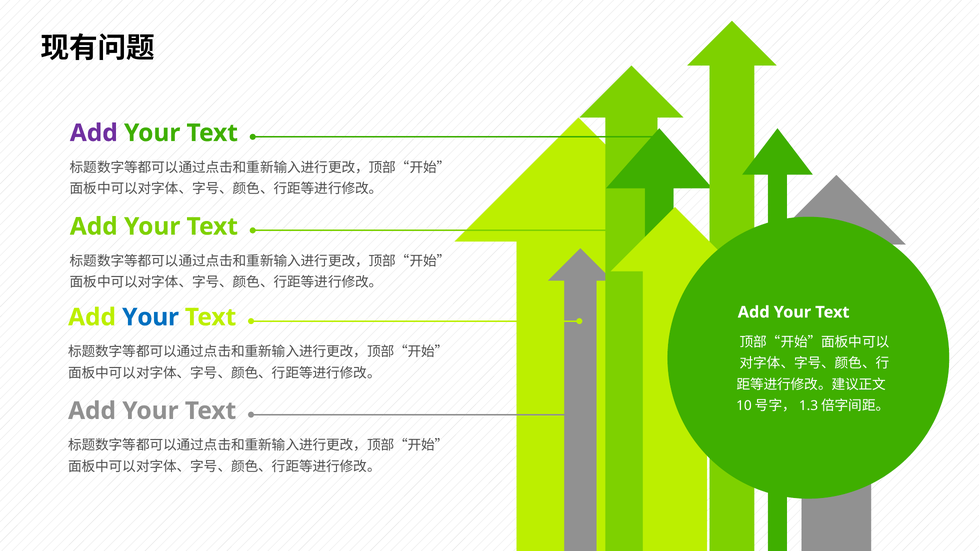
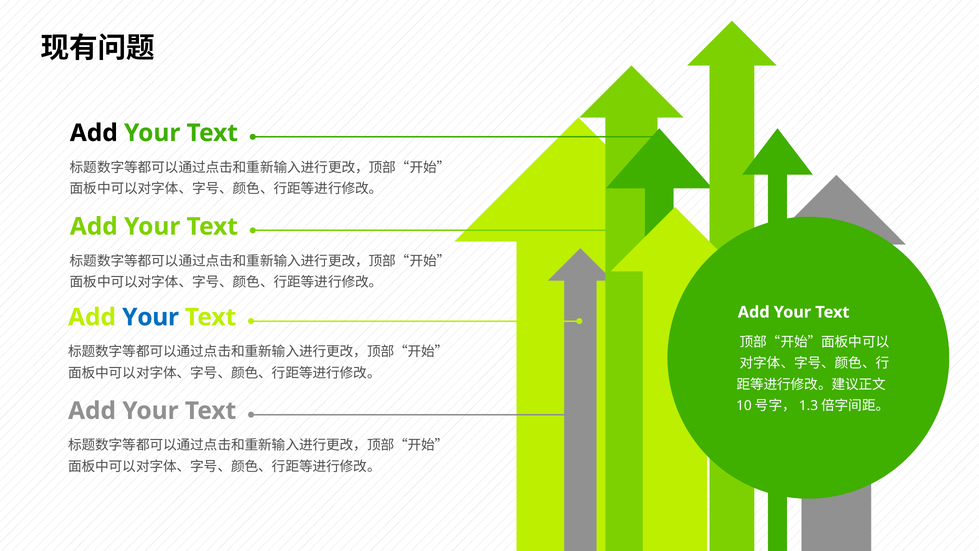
Add colour: purple -> black (94, 133)
